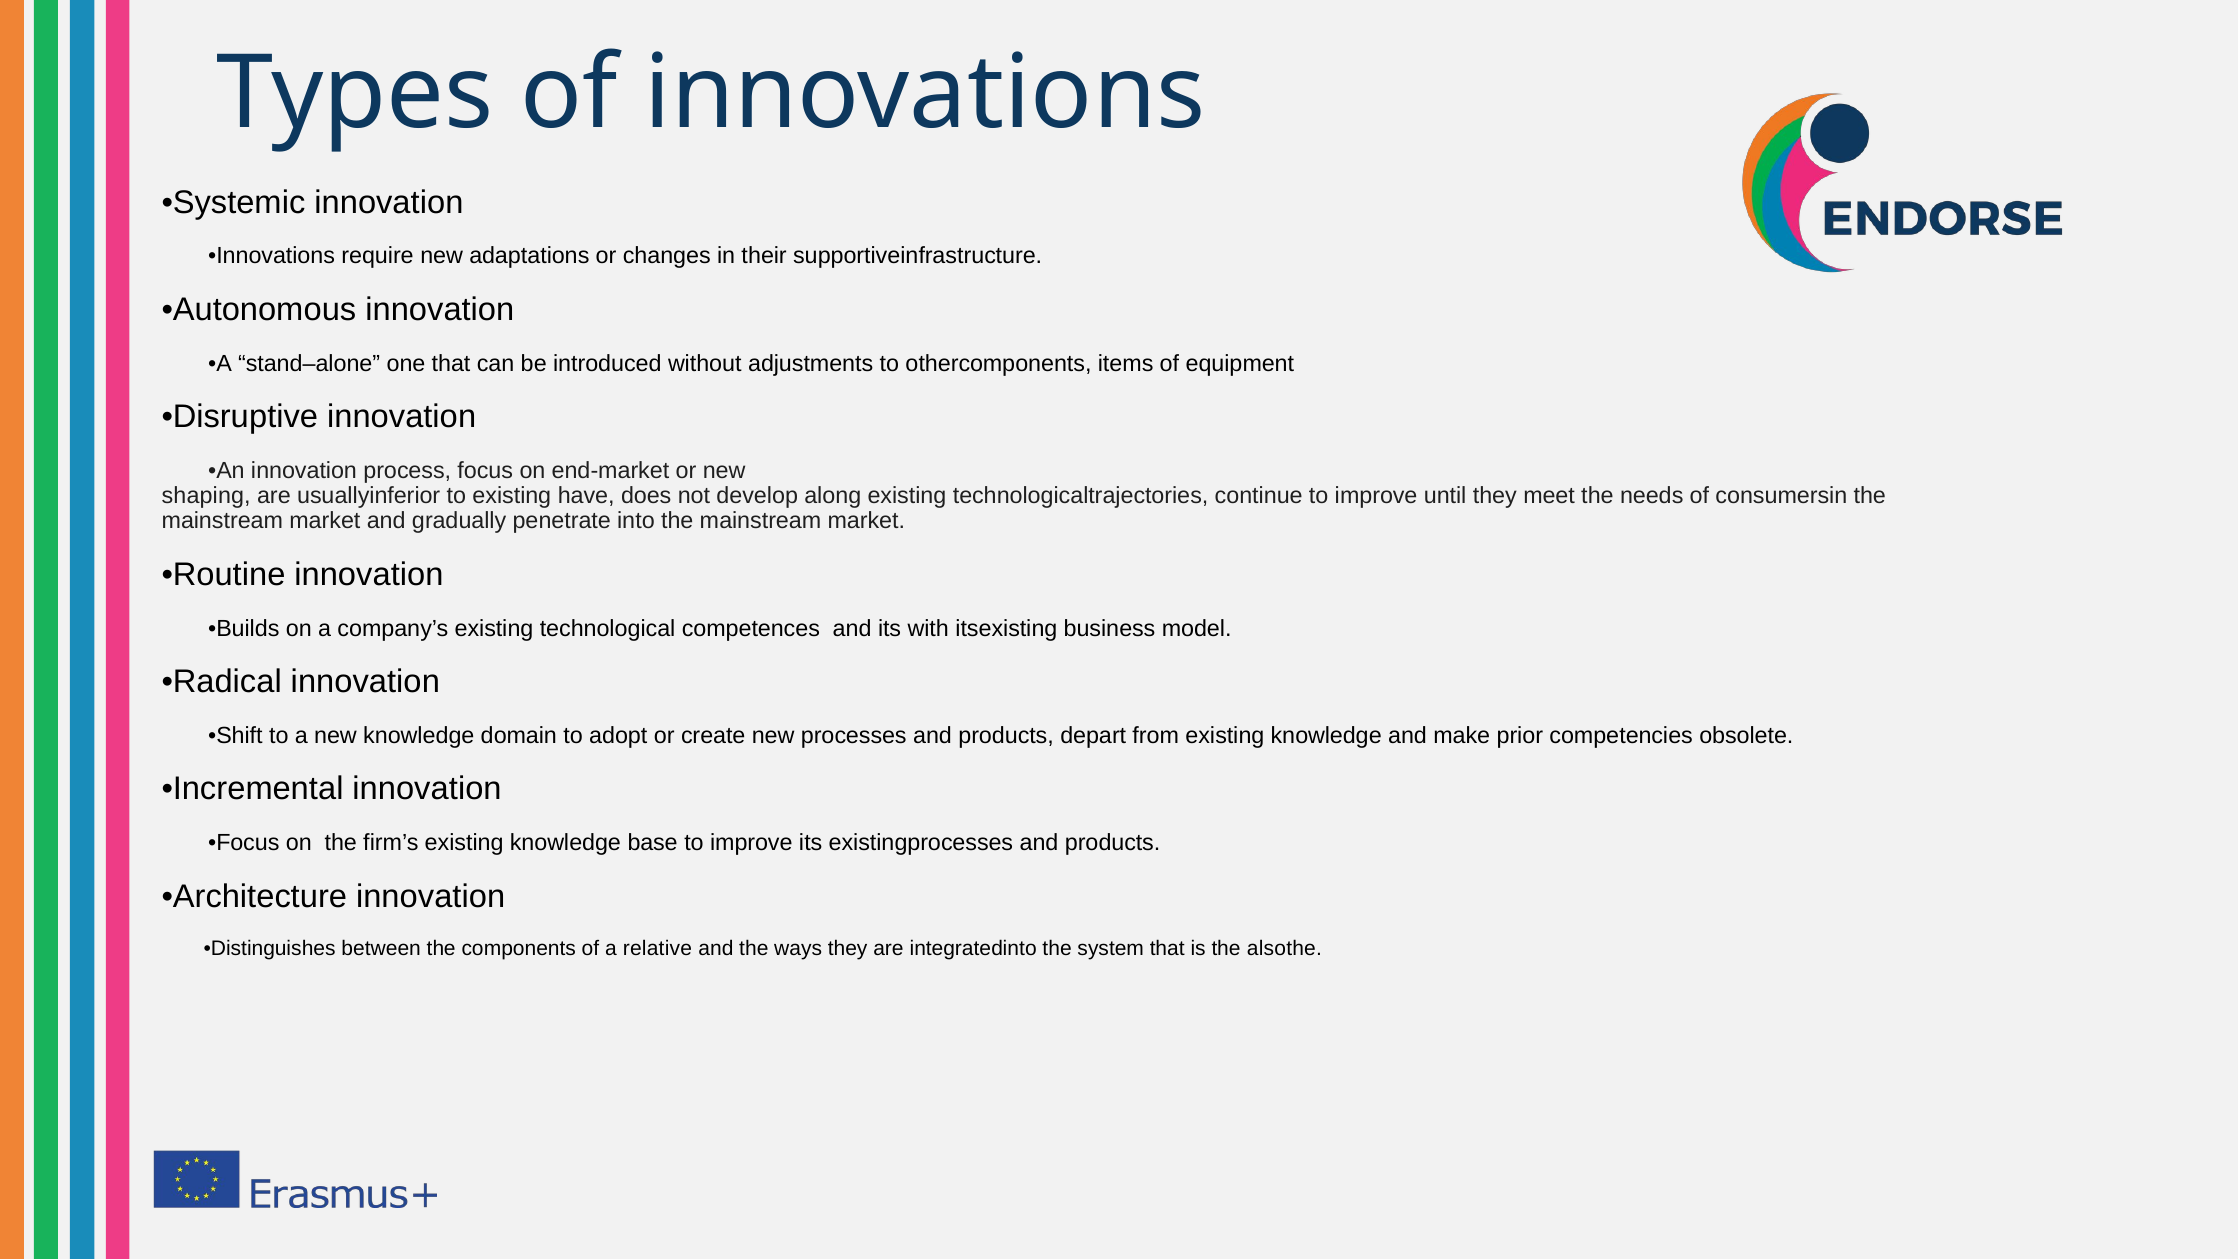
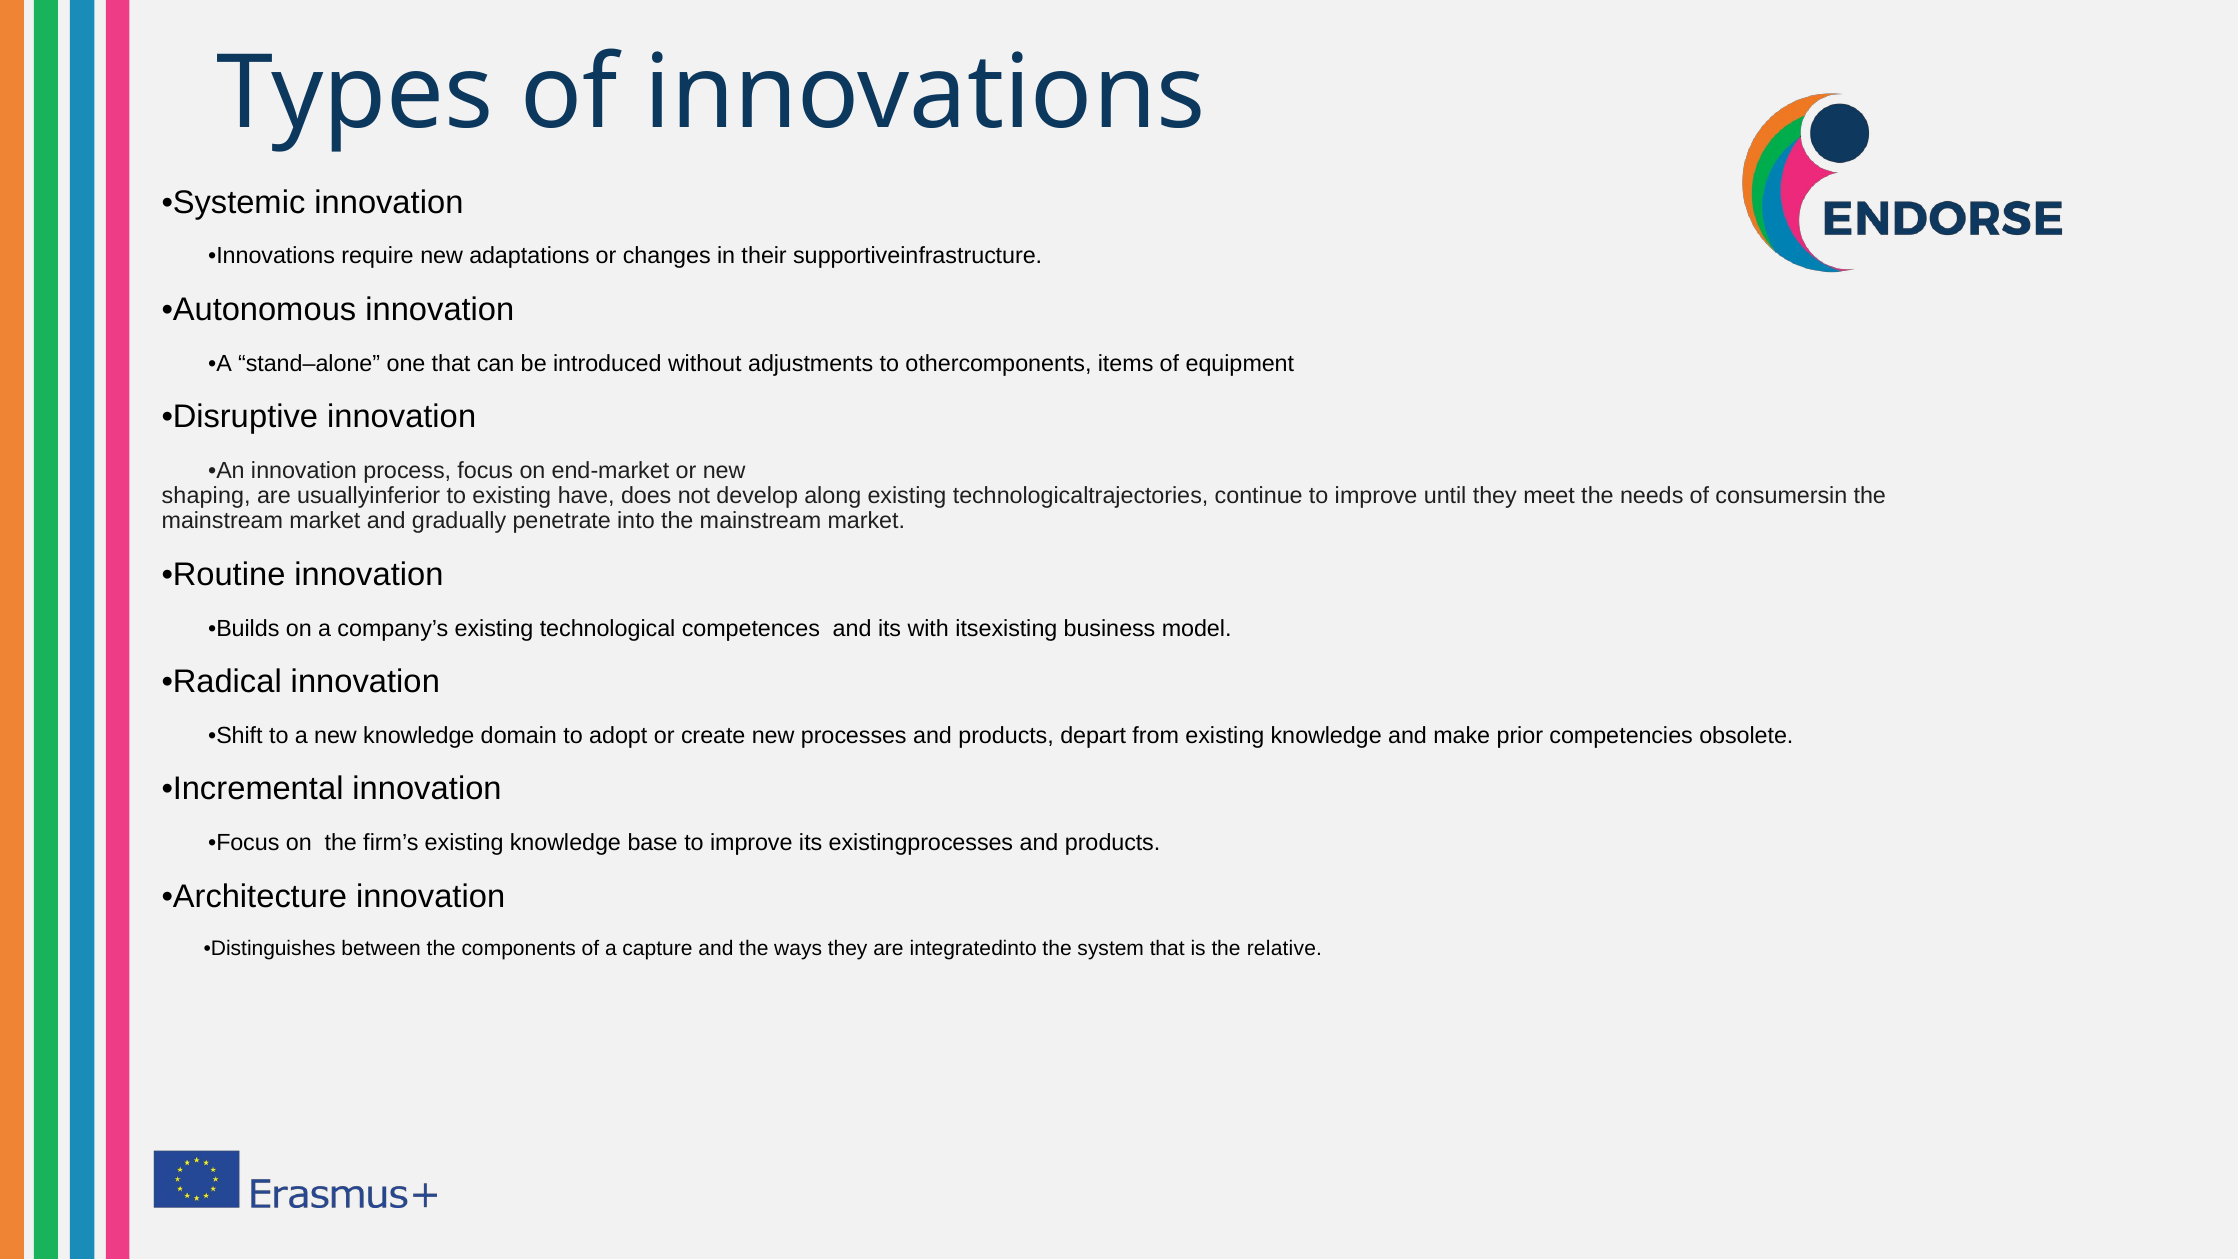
relative: relative -> capture (658, 949)
alsothe: alsothe -> relative (1284, 949)
